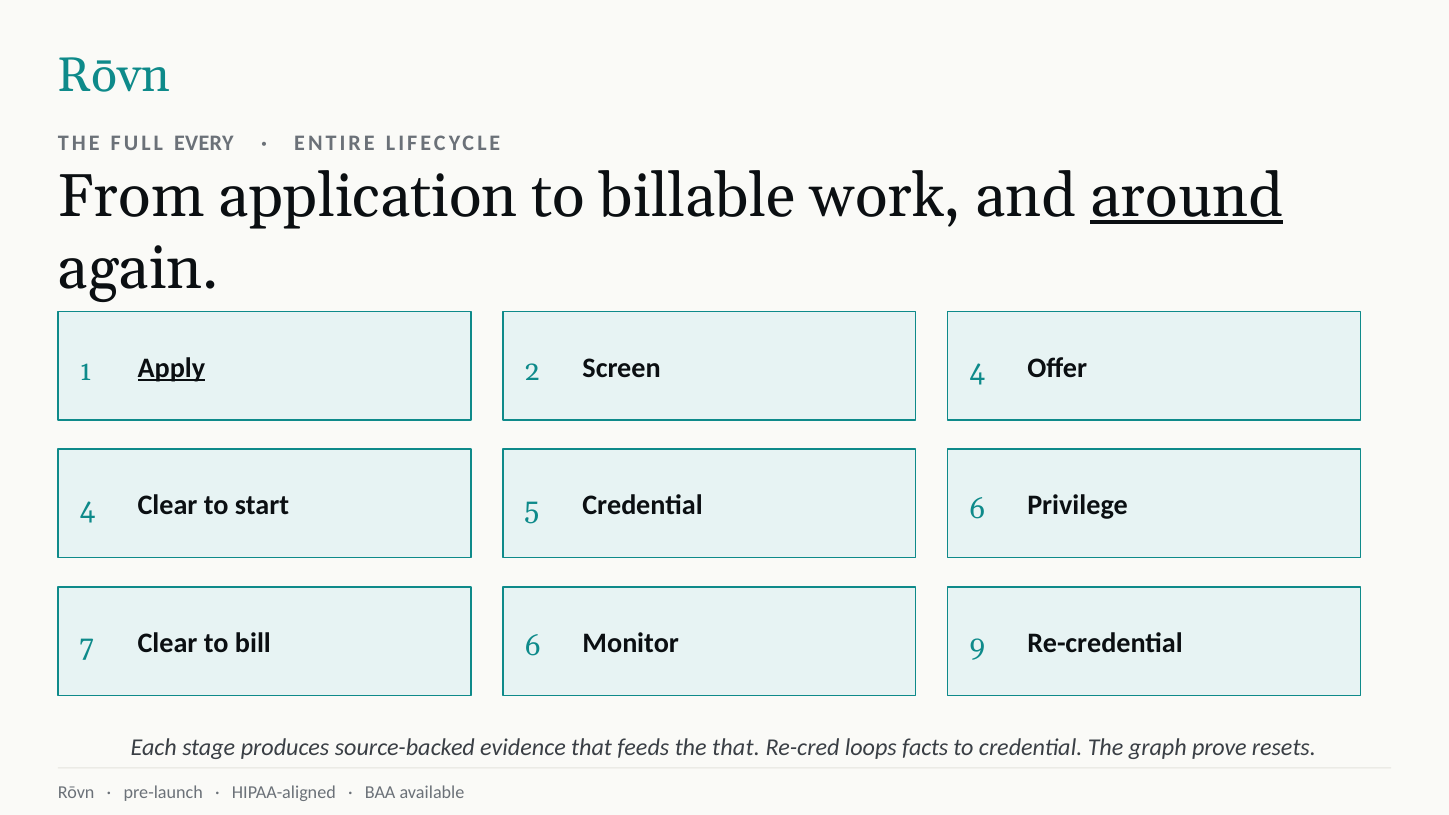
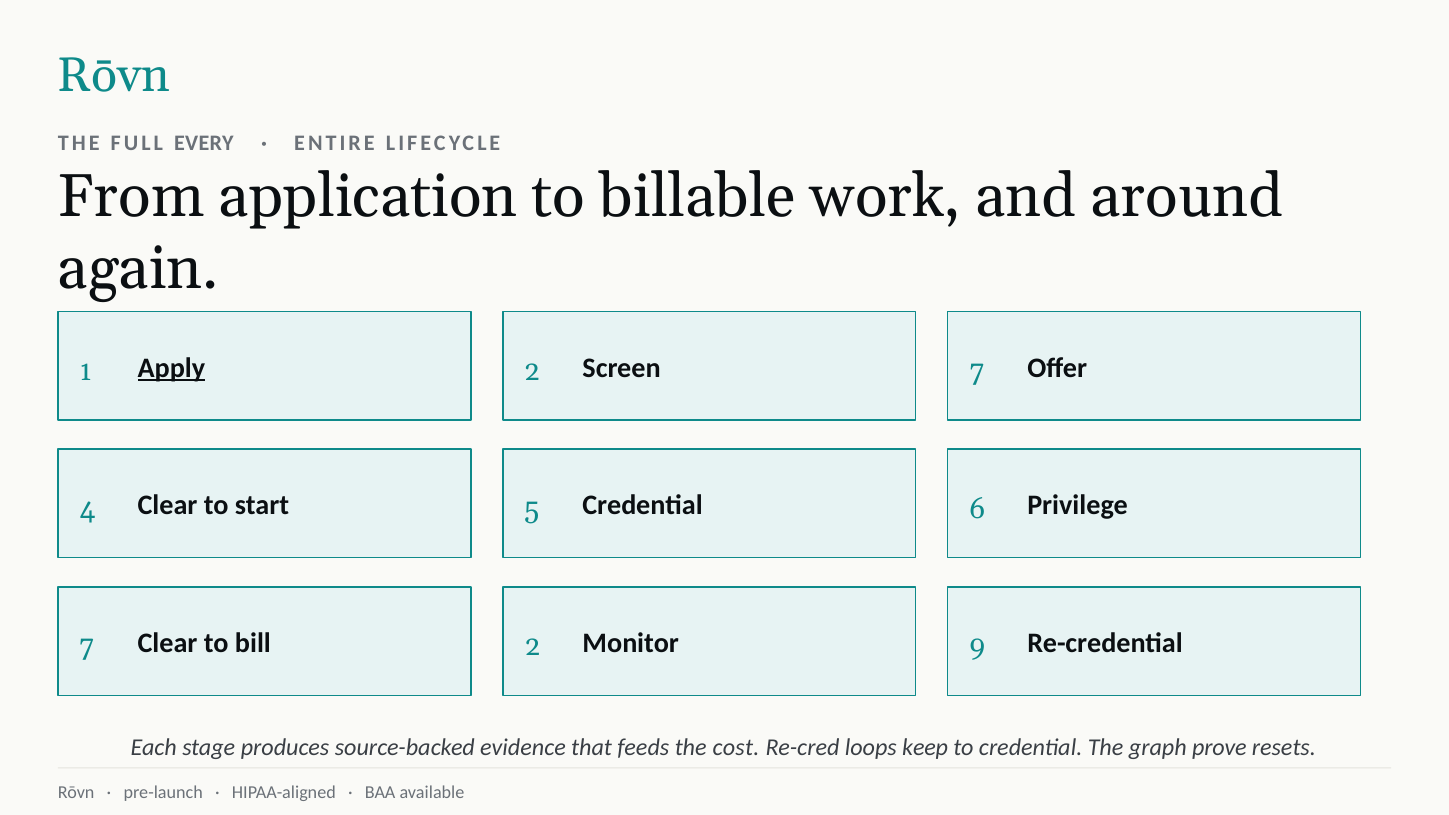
around underline: present -> none (1187, 196)
Screen 4: 4 -> 7 (977, 371)
bill 6: 6 -> 2 (533, 647)
the that: that -> cost (736, 748)
facts: facts -> keep (925, 748)
